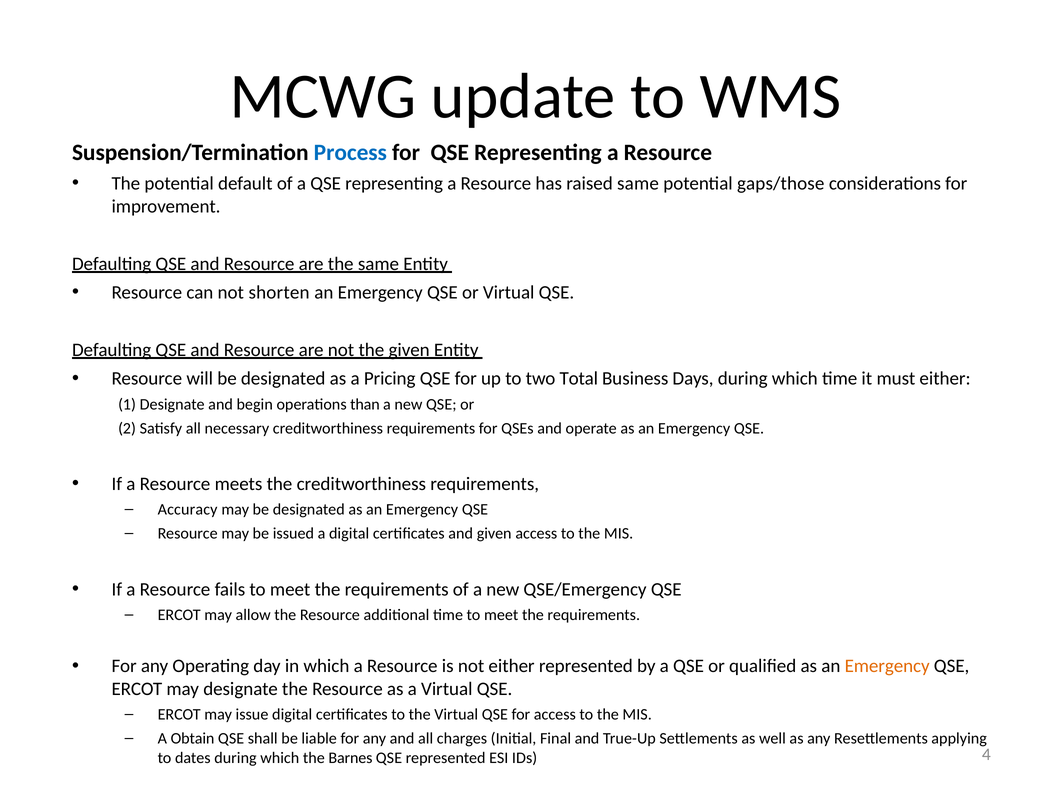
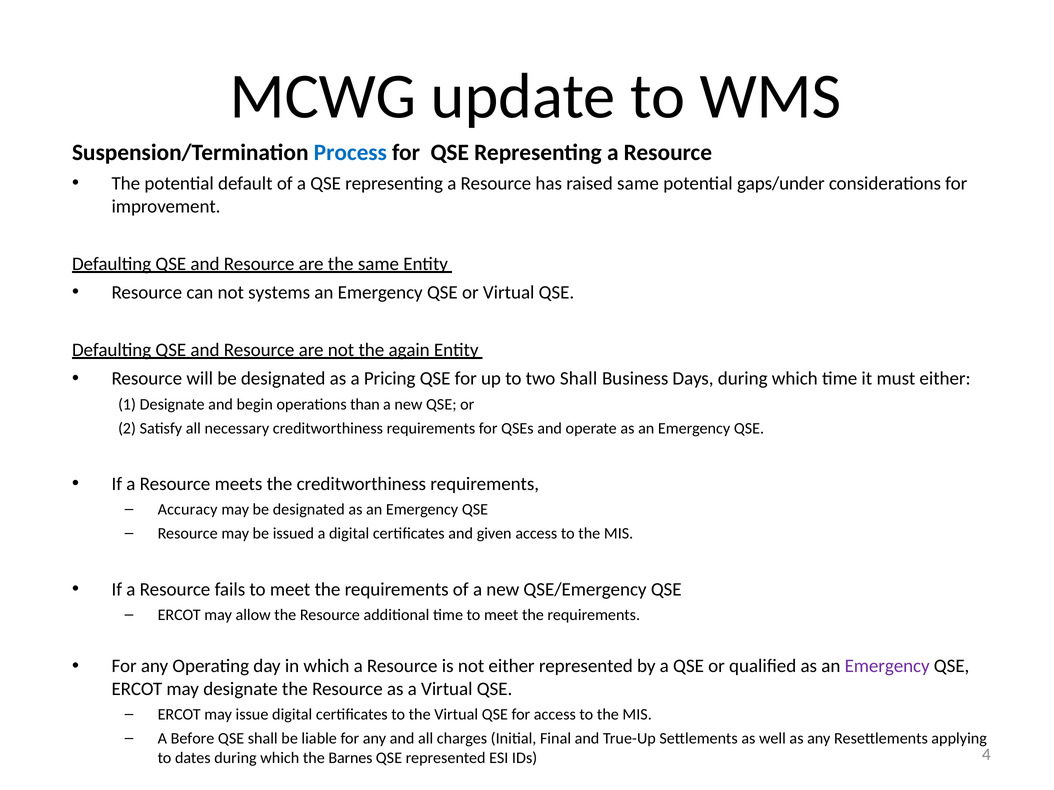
gaps/those: gaps/those -> gaps/under (781, 184)
shorten: shorten -> systems (279, 293)
the given: given -> again (409, 350)
two Total: Total -> Shall (579, 379)
Emergency colour: orange -> purple (887, 667)
Obtain: Obtain -> Before (192, 739)
